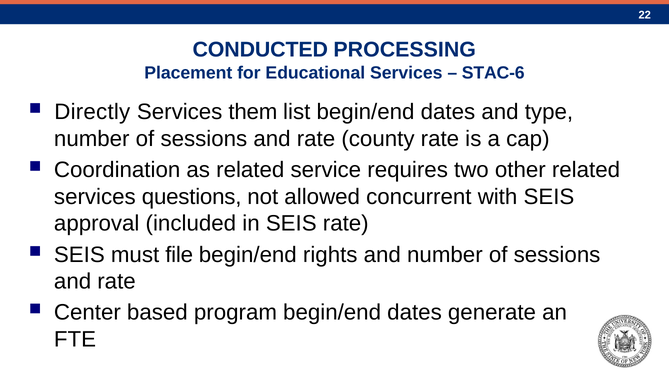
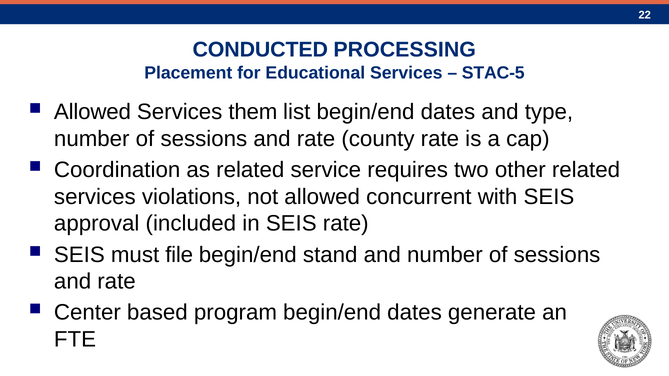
STAC-6: STAC-6 -> STAC-5 (493, 73)
Directly: Directly -> Allowed (92, 112)
questions: questions -> violations (192, 197)
rights: rights -> stand (330, 255)
